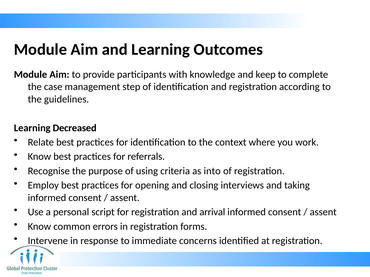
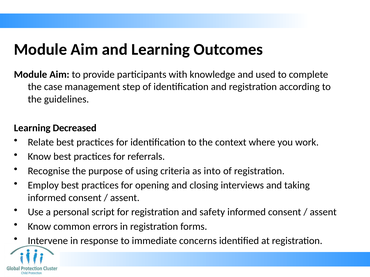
keep: keep -> used (266, 75)
arrival: arrival -> safety (212, 212)
